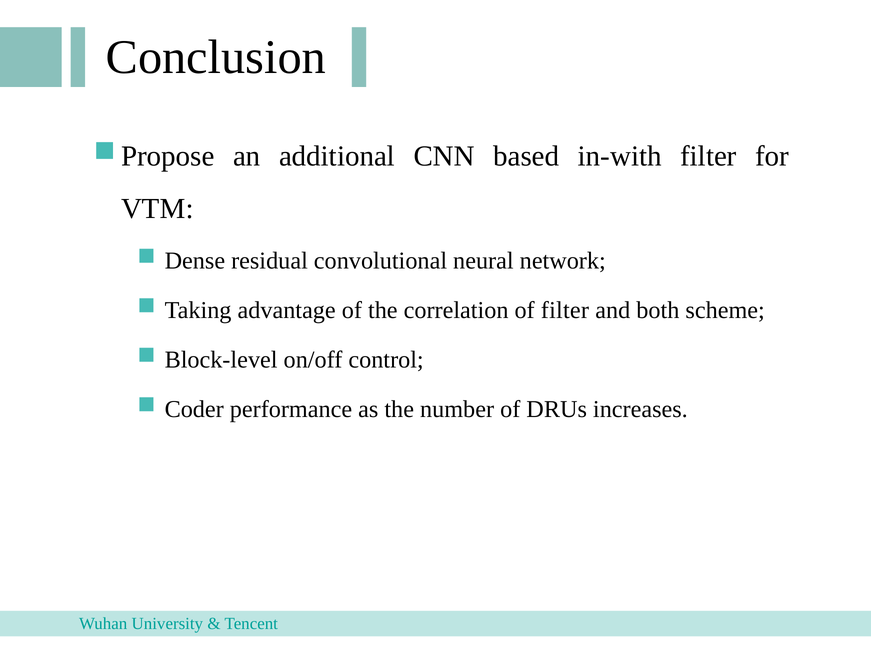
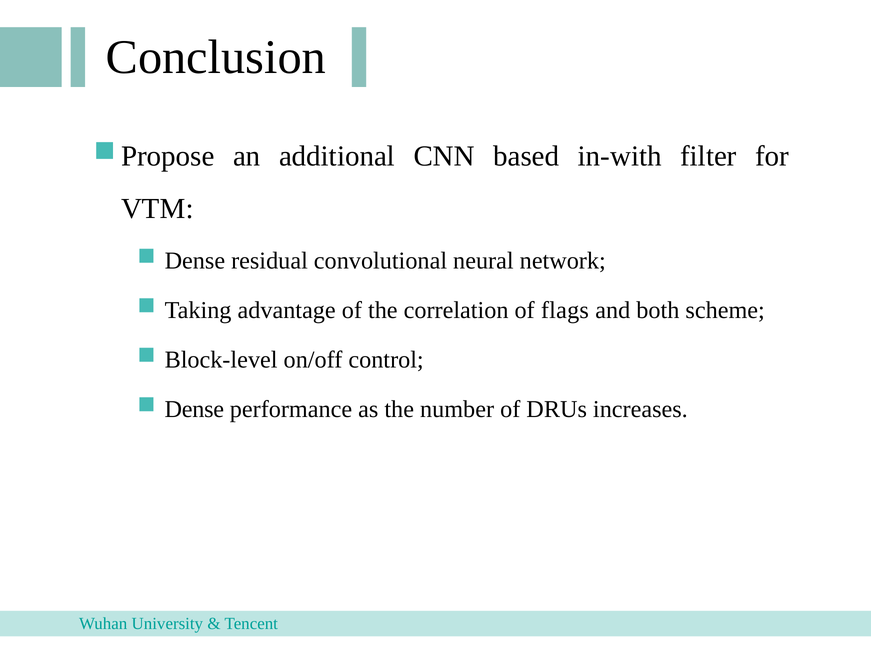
of filter: filter -> flags (565, 310)
Coder: Coder -> Dense (194, 409)
